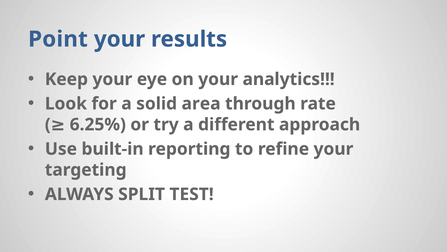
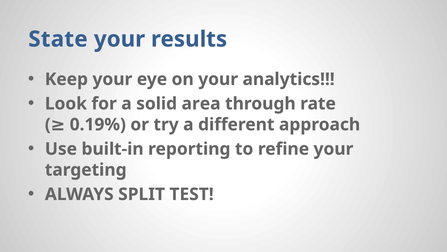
Point: Point -> State (58, 39)
6.25%: 6.25% -> 0.19% (98, 124)
